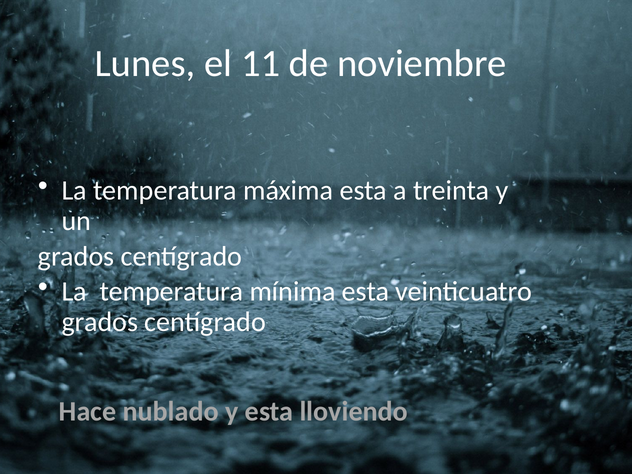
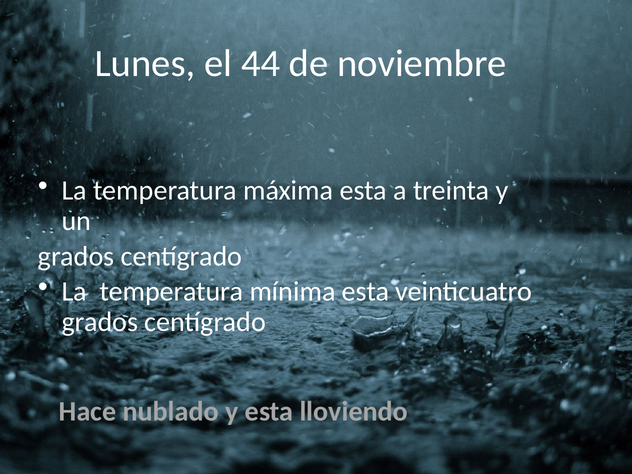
11: 11 -> 44 (261, 63)
